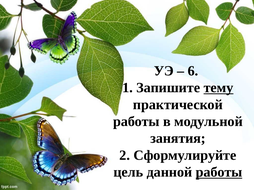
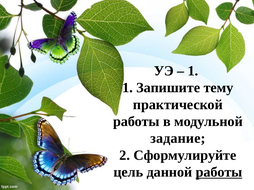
6: 6 -> 1 (193, 71)
тему underline: present -> none (219, 88)
занятия: занятия -> задание (178, 139)
